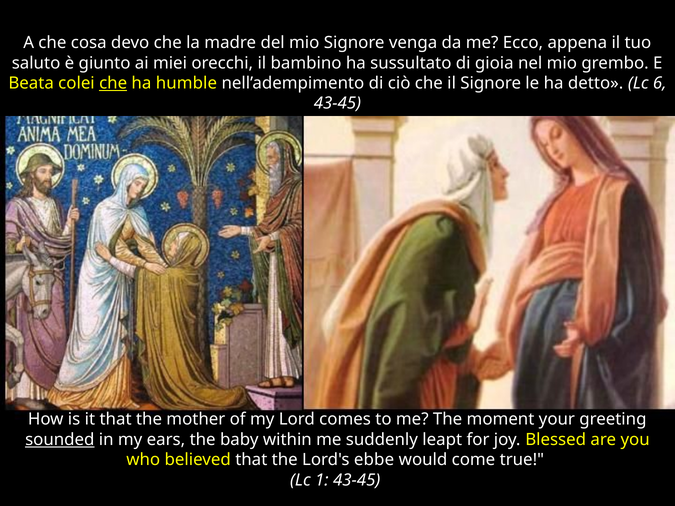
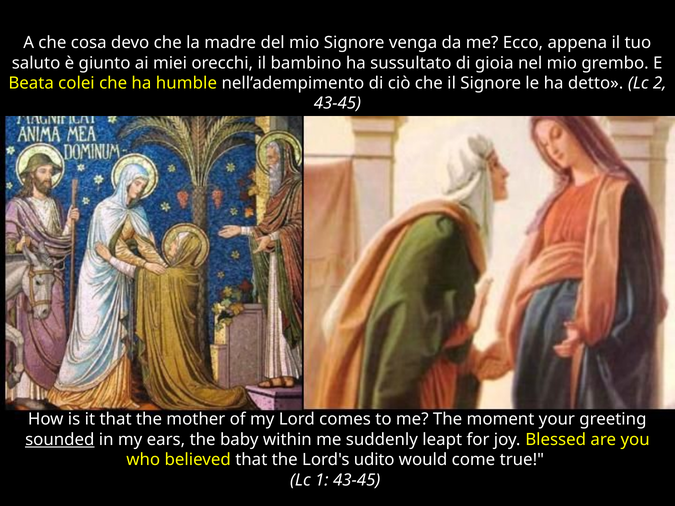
che underline: present -> none (113, 83)
6: 6 -> 2 (660, 83)
ebbe: ebbe -> udito (374, 460)
